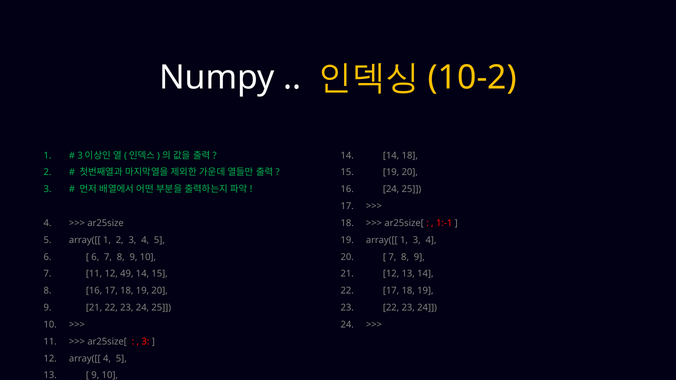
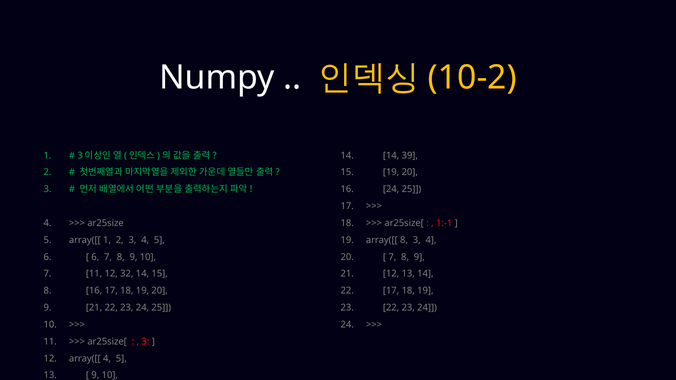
14 18: 18 -> 39 (410, 156)
19 array([[ 1: 1 -> 8 (404, 240)
49: 49 -> 32 (127, 274)
